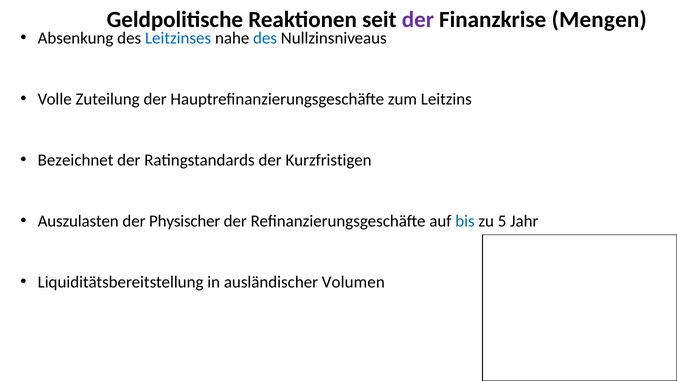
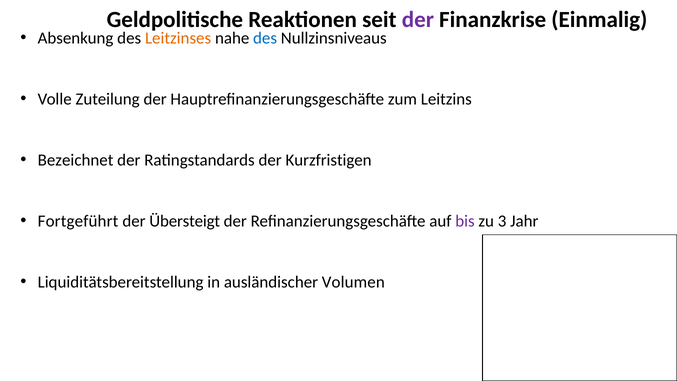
Mengen: Mengen -> Einmalig (599, 19)
Leitzinses colour: blue -> orange (178, 38)
Auszulasten: Auszulasten -> Fortgeführt (78, 221)
Physischer: Physischer -> Übersteigt (185, 221)
bis colour: blue -> purple (465, 221)
5: 5 -> 3 (502, 221)
